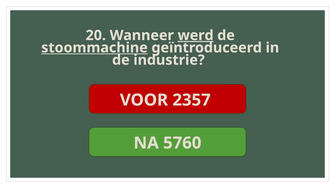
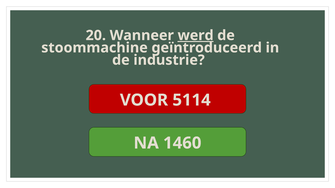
stoommachine underline: present -> none (94, 48)
2357: 2357 -> 5114 (192, 100)
5760: 5760 -> 1460 (182, 143)
